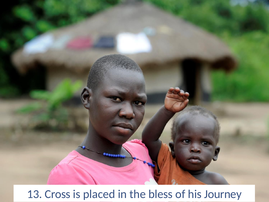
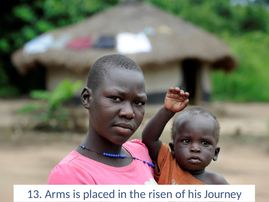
Cross: Cross -> Arms (58, 194)
bless: bless -> risen (161, 194)
